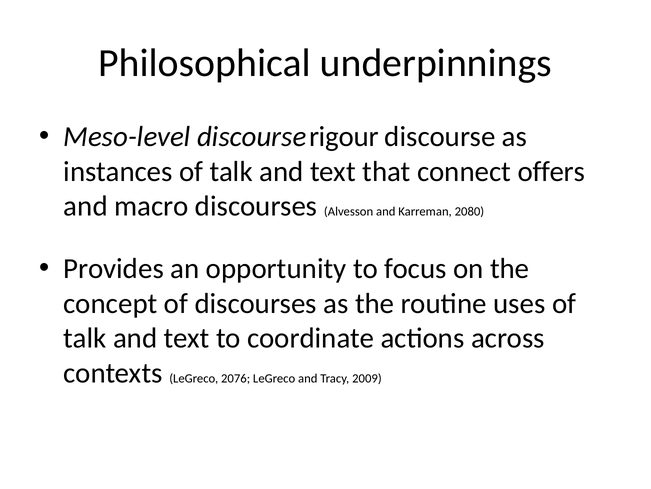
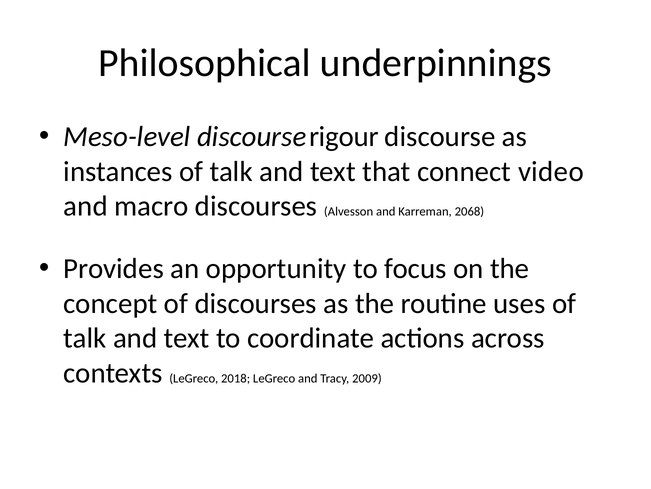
offers: offers -> video (551, 171)
2080: 2080 -> 2068 (469, 211)
2076: 2076 -> 2018 (236, 378)
